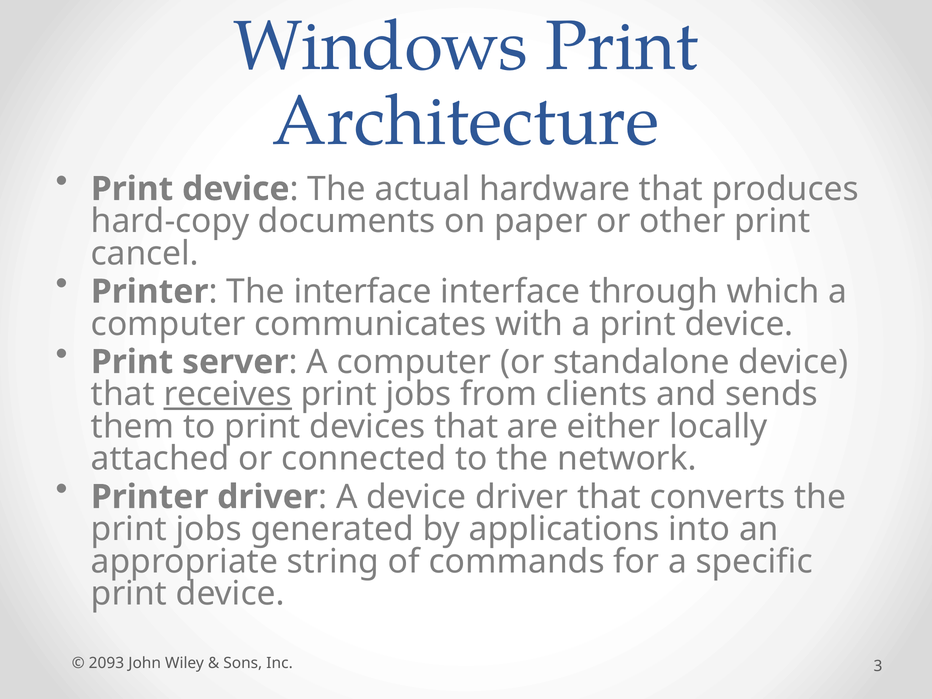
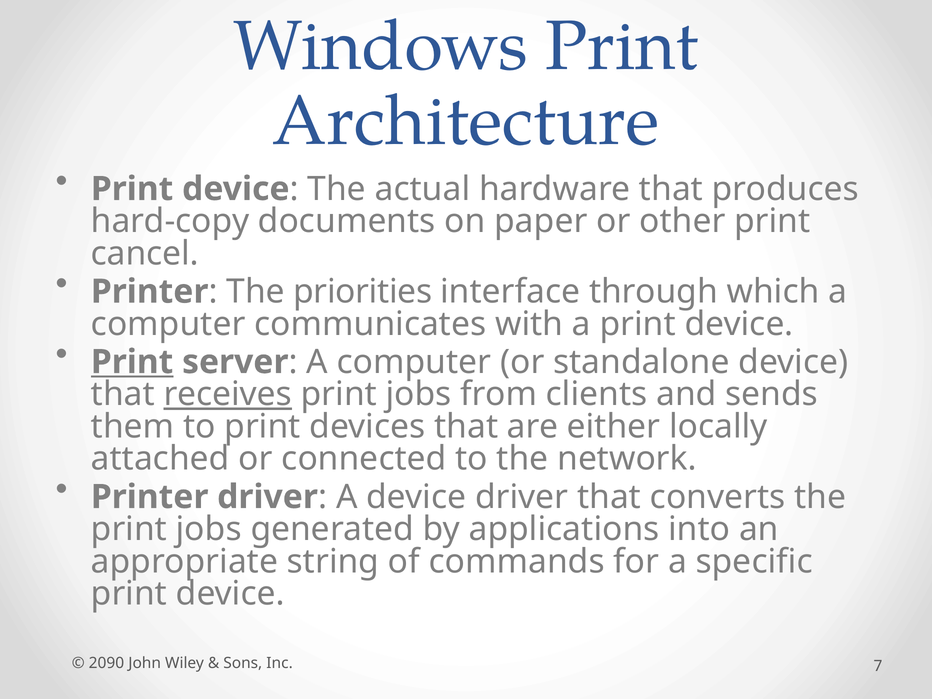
The interface: interface -> priorities (363, 292)
Print underline: none -> present (132, 362)
2093: 2093 -> 2090 (106, 663)
3: 3 -> 7 (878, 666)
